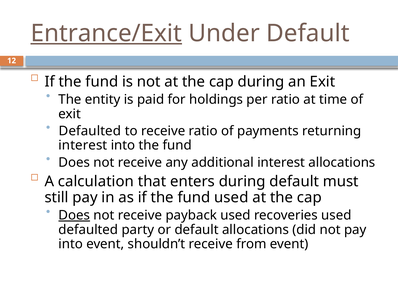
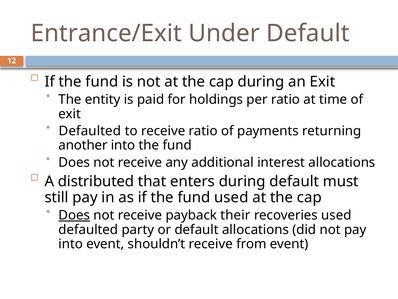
Entrance/Exit underline: present -> none (106, 33)
interest: interest -> another (83, 145)
calculation: calculation -> distributed (96, 181)
payback used: used -> their (235, 215)
